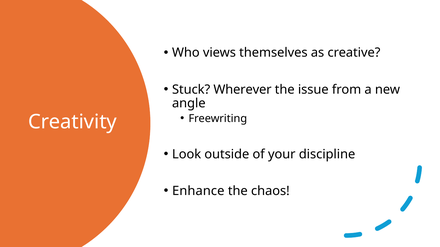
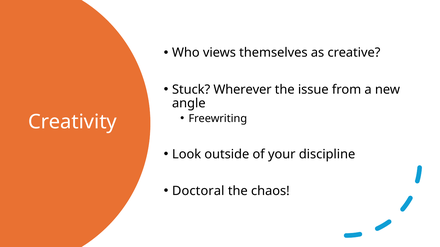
Enhance: Enhance -> Doctoral (198, 191)
